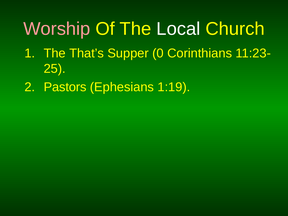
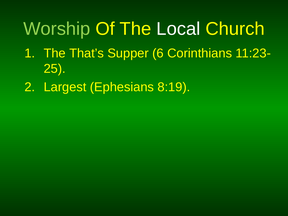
Worship colour: pink -> light green (57, 29)
0: 0 -> 6 (158, 53)
Pastors: Pastors -> Largest (65, 87)
1:19: 1:19 -> 8:19 (174, 87)
